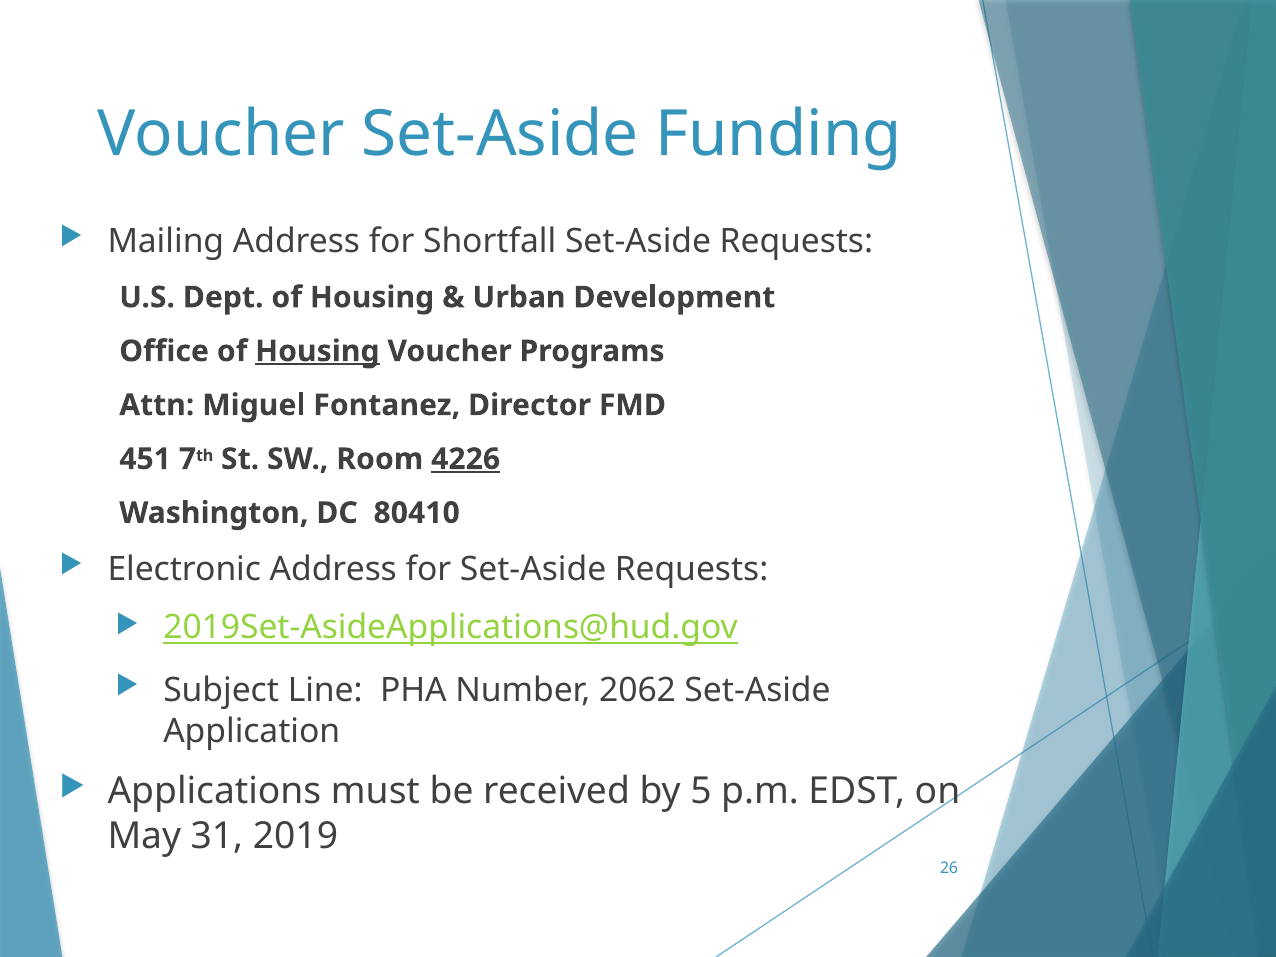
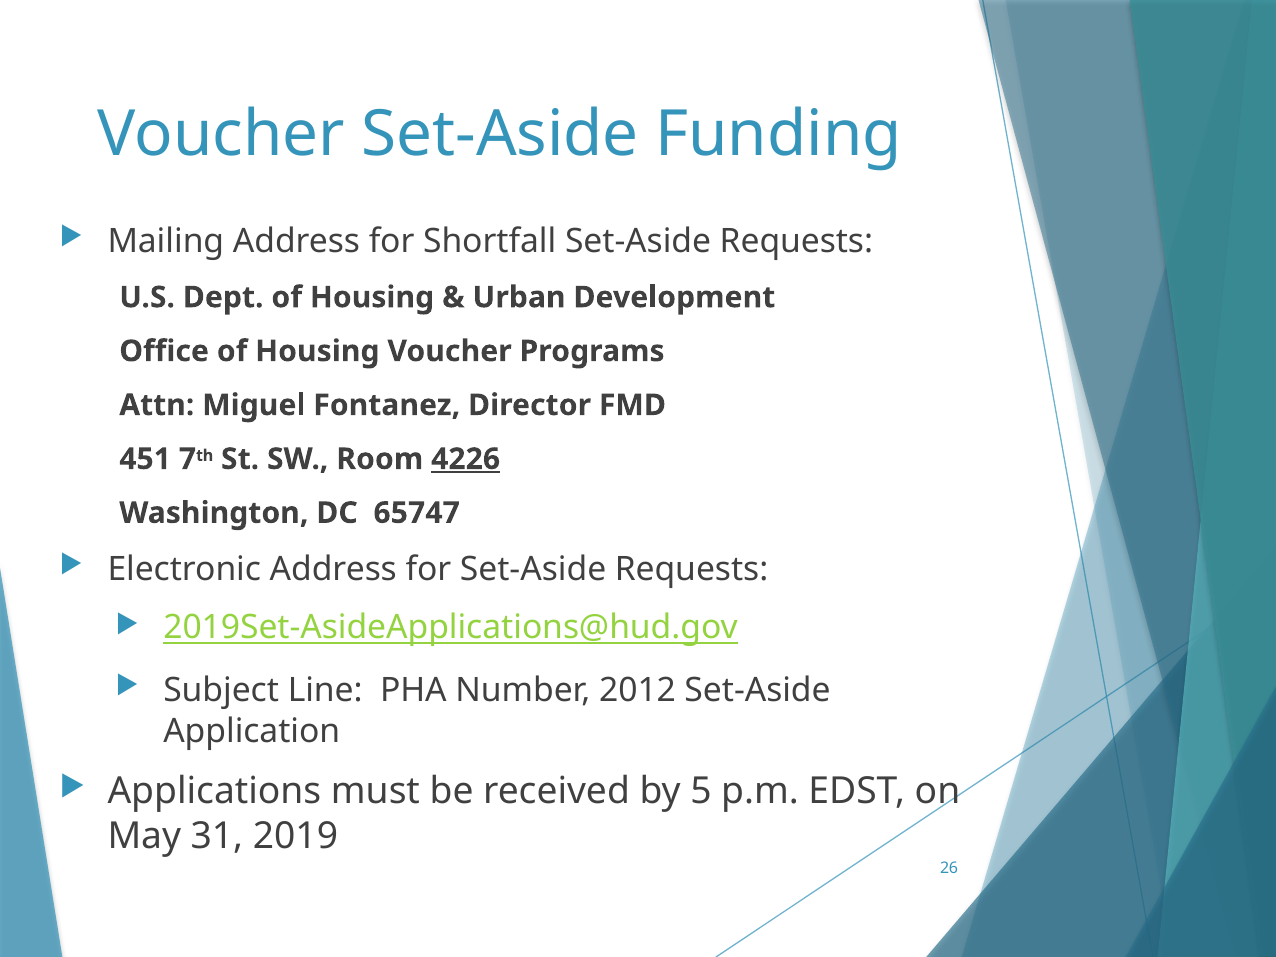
Housing underline: present -> none (317, 351)
80410: 80410 -> 65747 (417, 513)
2062: 2062 -> 2012 (638, 691)
